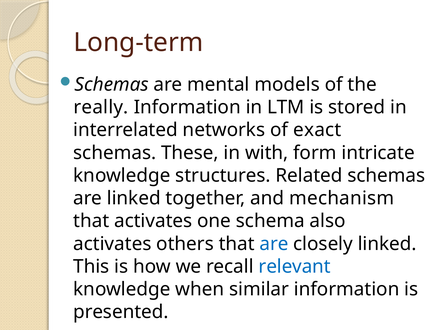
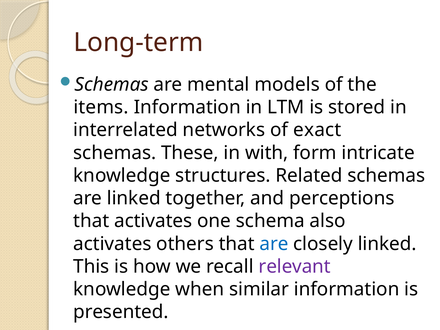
really: really -> items (101, 107)
mechanism: mechanism -> perceptions (342, 198)
relevant colour: blue -> purple (295, 266)
